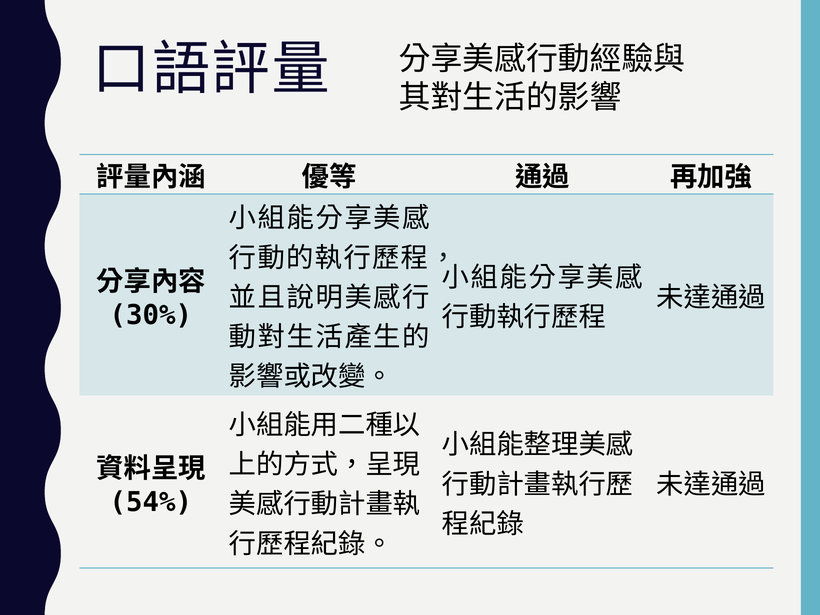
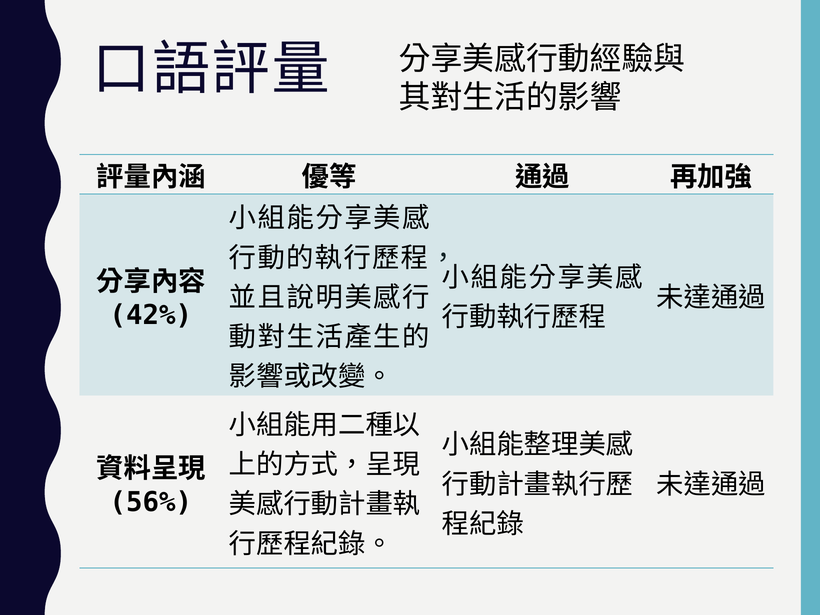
30%: 30% -> 42% (151, 315)
54%: 54% -> 56% (151, 502)
